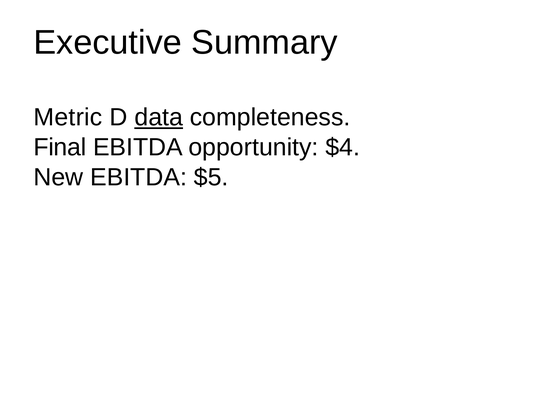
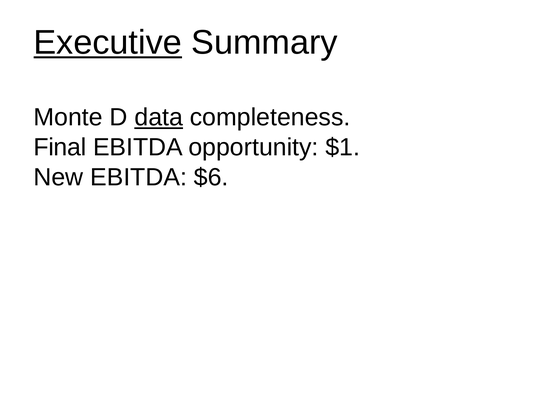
Executive underline: none -> present (108, 43)
Metric: Metric -> Monte (68, 117)
$4: $4 -> $1 (343, 147)
$5: $5 -> $6 (211, 177)
